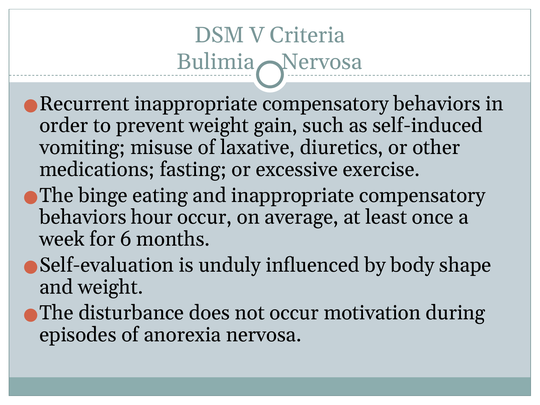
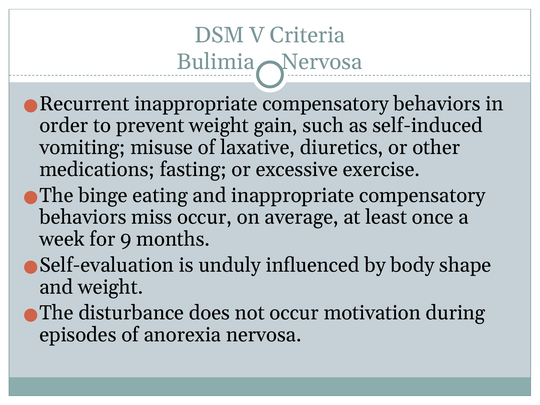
hour: hour -> miss (152, 217)
6: 6 -> 9 (126, 239)
